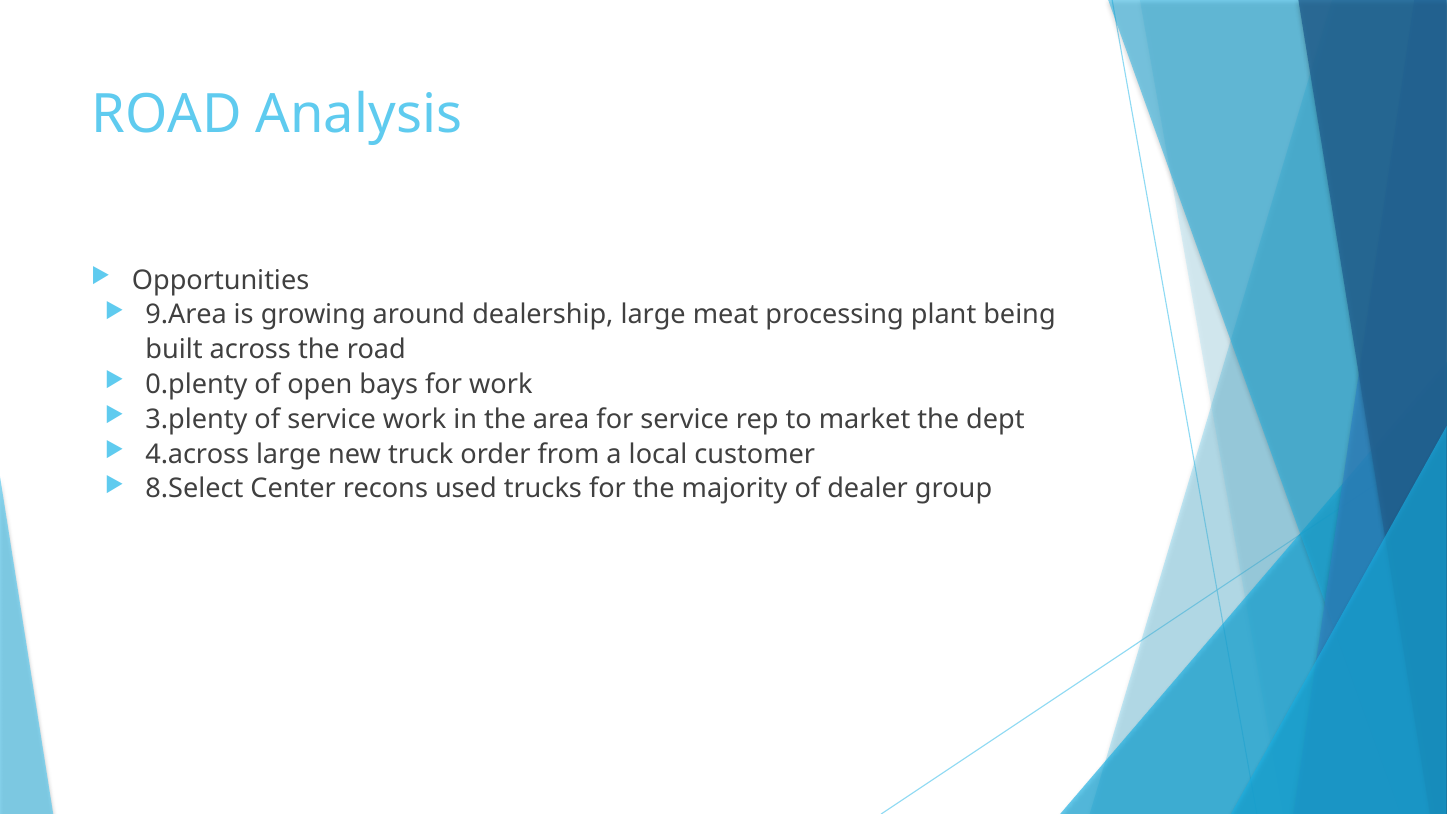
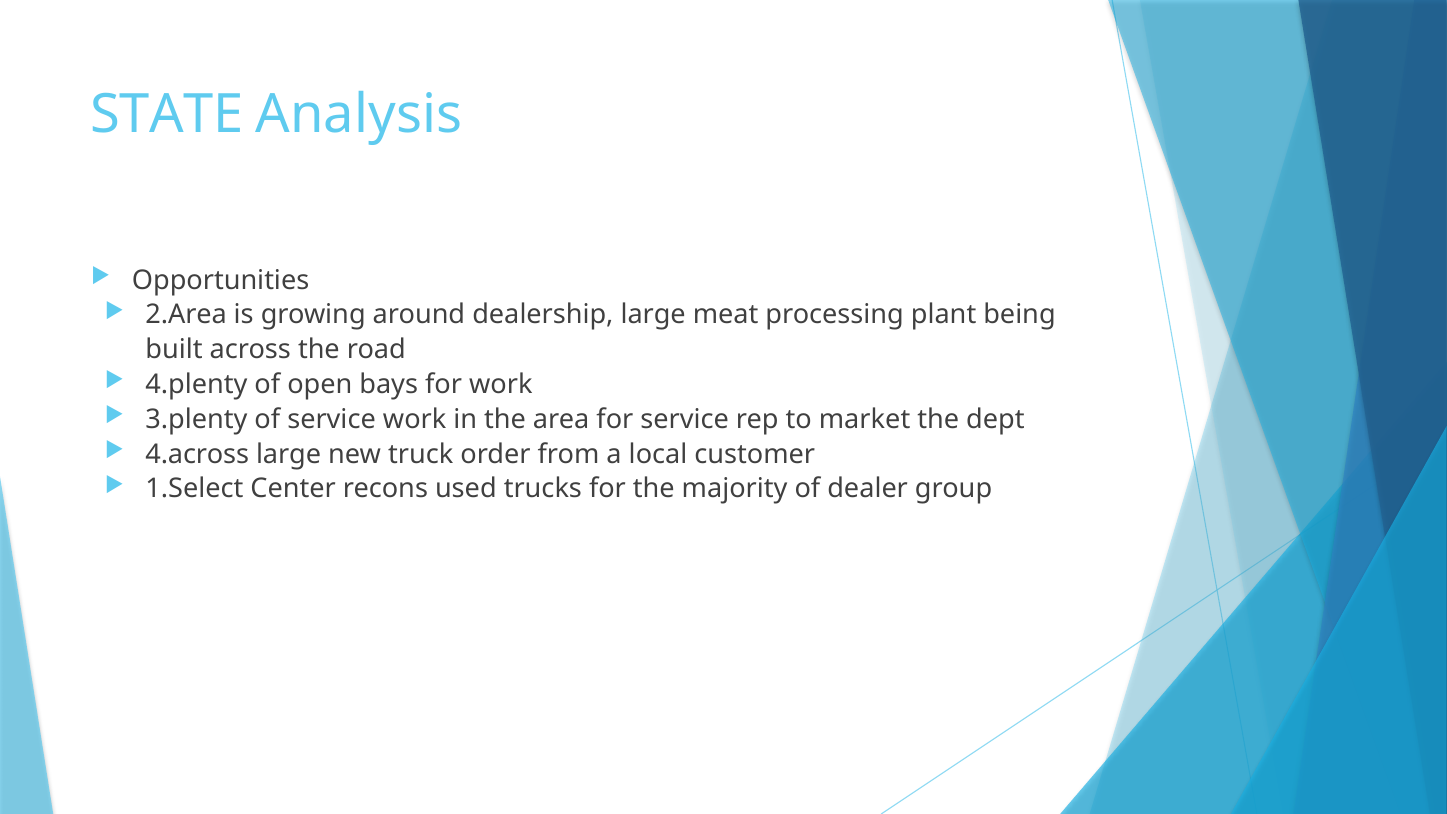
ROAD: ROAD -> STATE (167, 114)
9.Area: 9.Area -> 2.Area (186, 315)
0.plenty: 0.plenty -> 4.plenty (197, 385)
8.Select: 8.Select -> 1.Select (194, 489)
